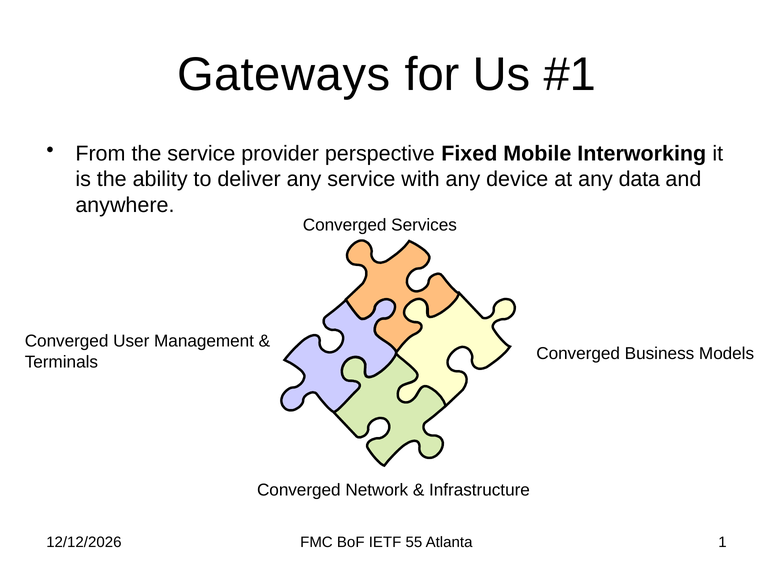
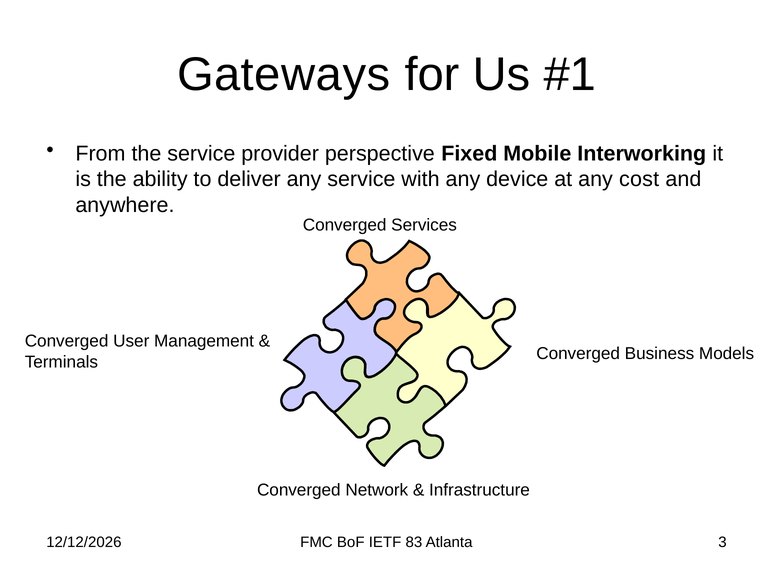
data: data -> cost (639, 179)
55: 55 -> 83 (414, 542)
1: 1 -> 3 (723, 542)
